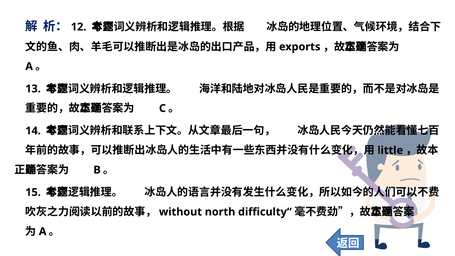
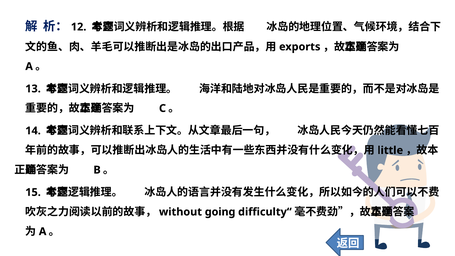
north: north -> going (220, 212)
